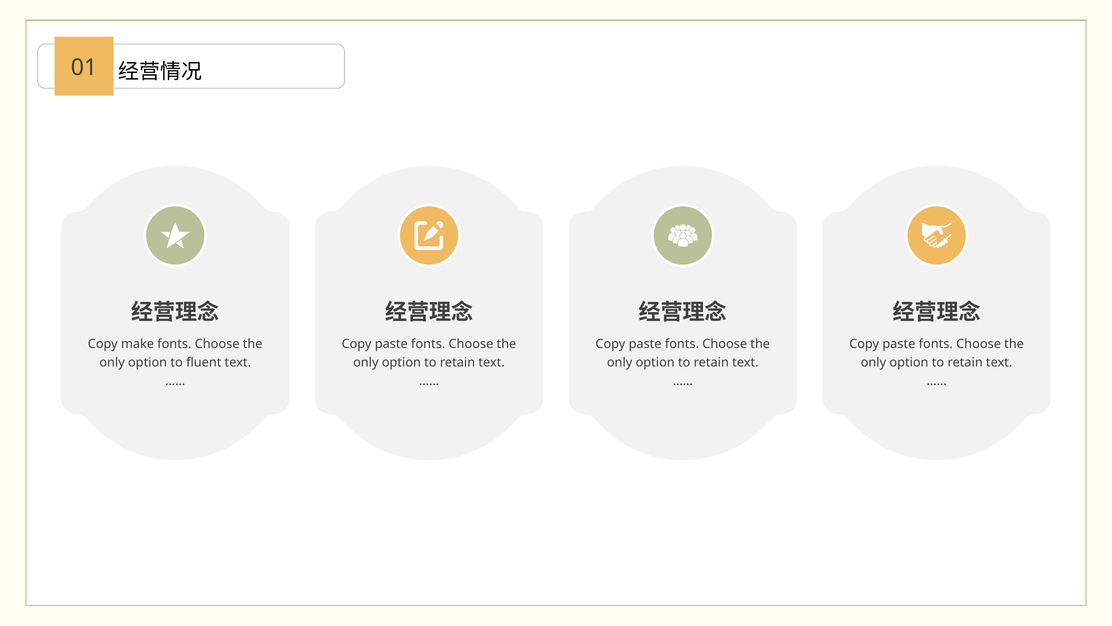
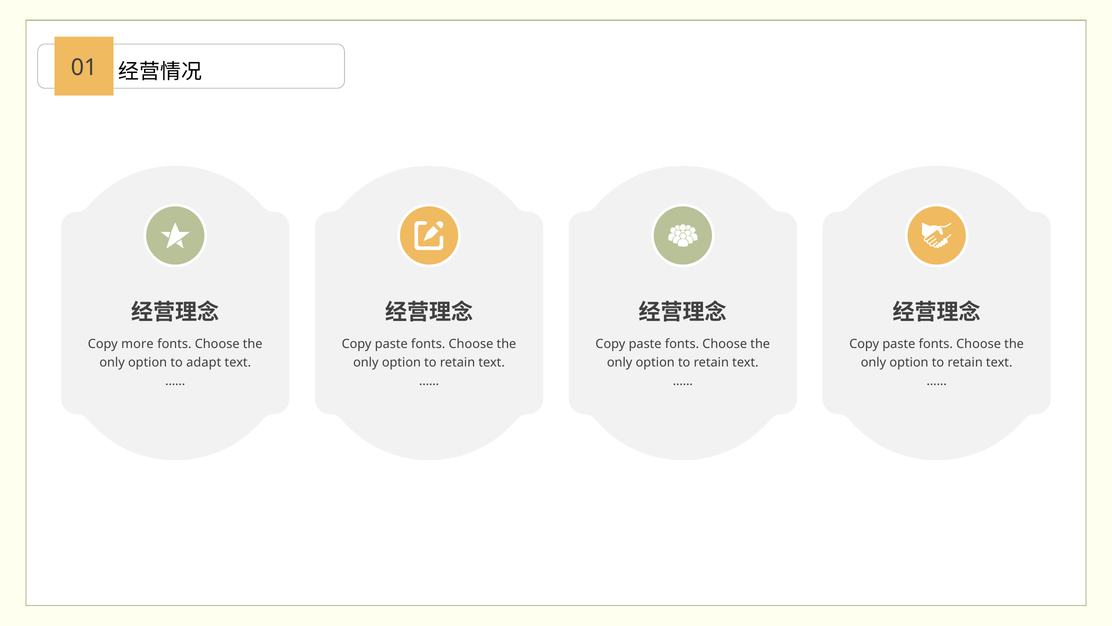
make: make -> more (137, 344)
fluent: fluent -> adapt (204, 362)
